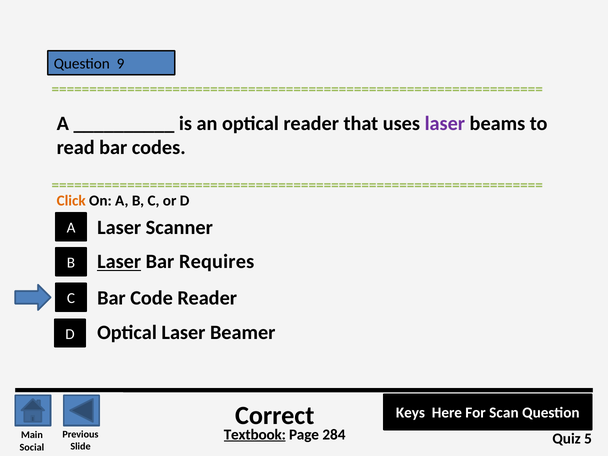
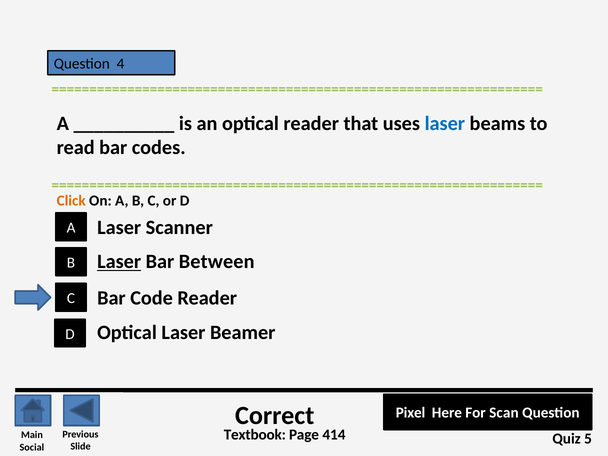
9: 9 -> 4 (120, 64)
laser colour: purple -> blue (445, 123)
Requires: Requires -> Between (217, 262)
Keys: Keys -> Pixel (411, 413)
Textbook underline: present -> none (255, 435)
284: 284 -> 414 (334, 435)
